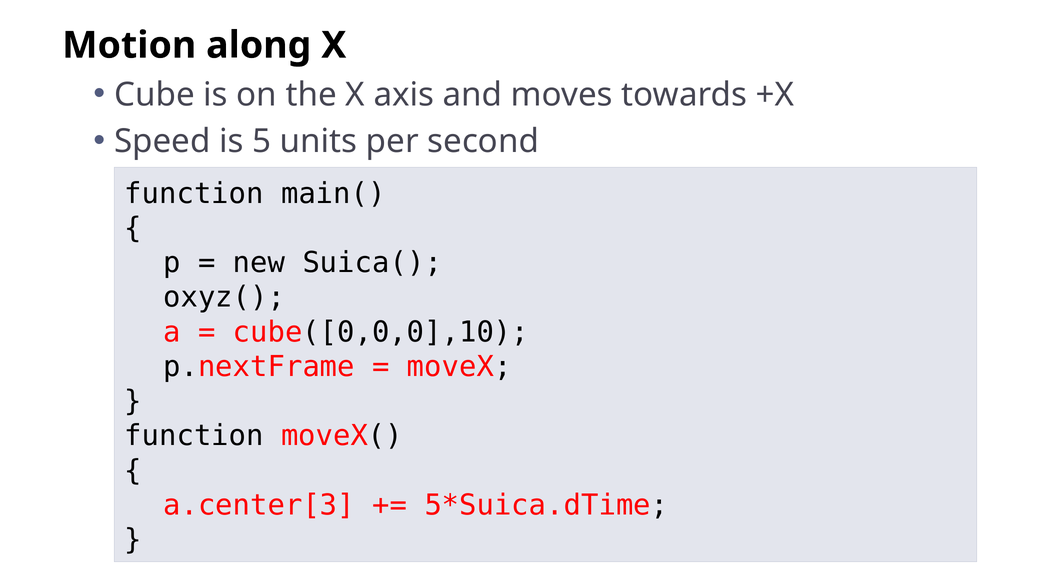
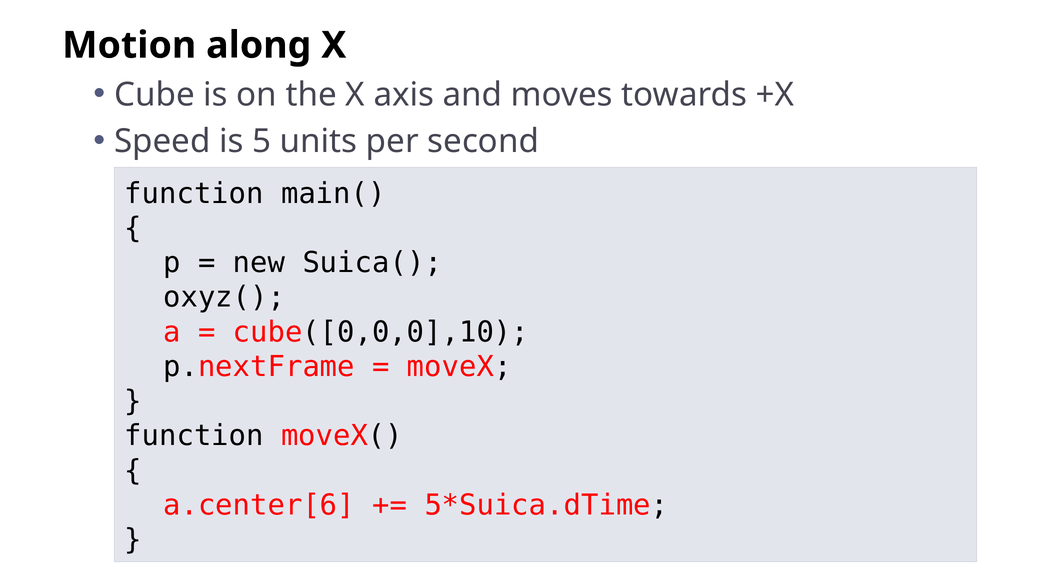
a.center[3: a.center[3 -> a.center[6 (259, 506)
